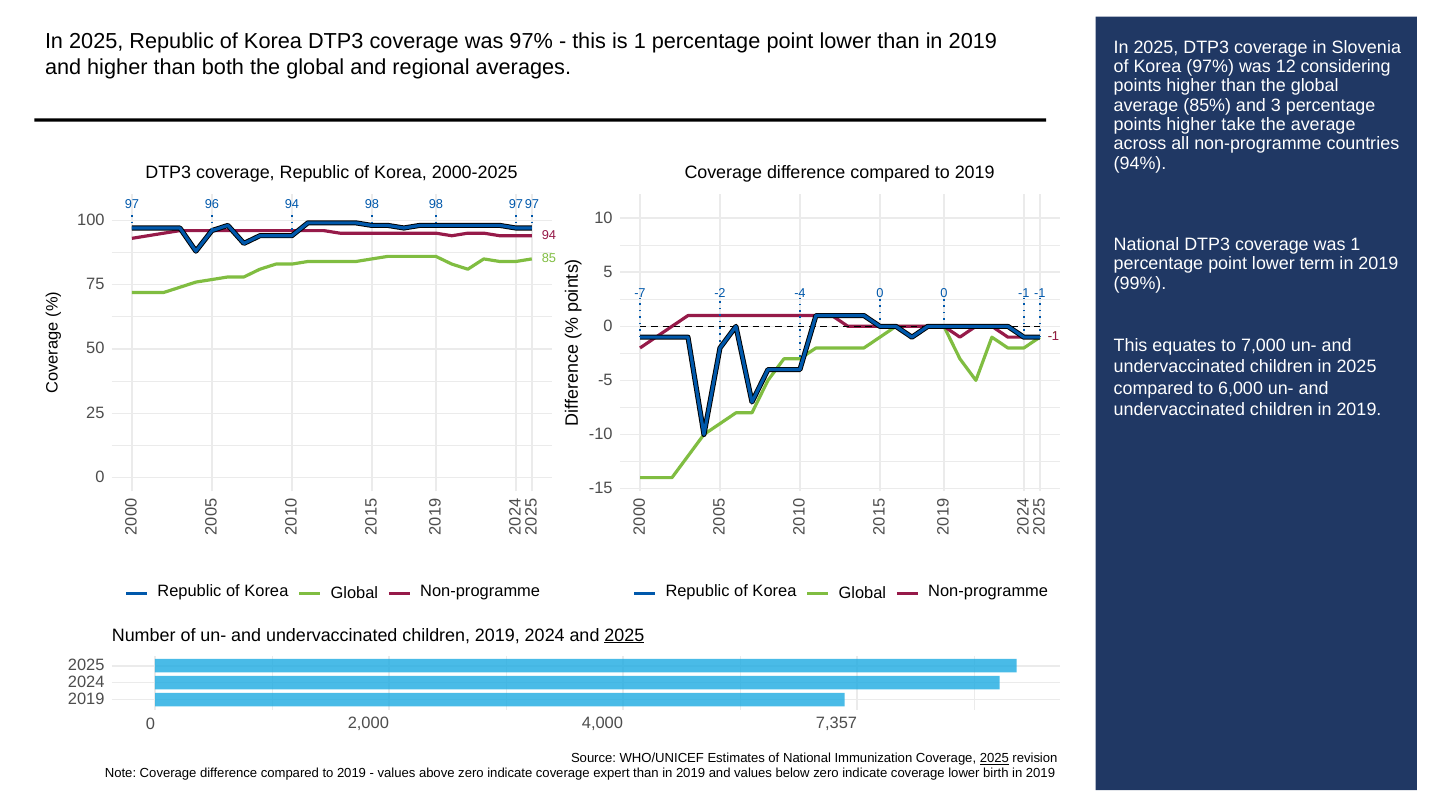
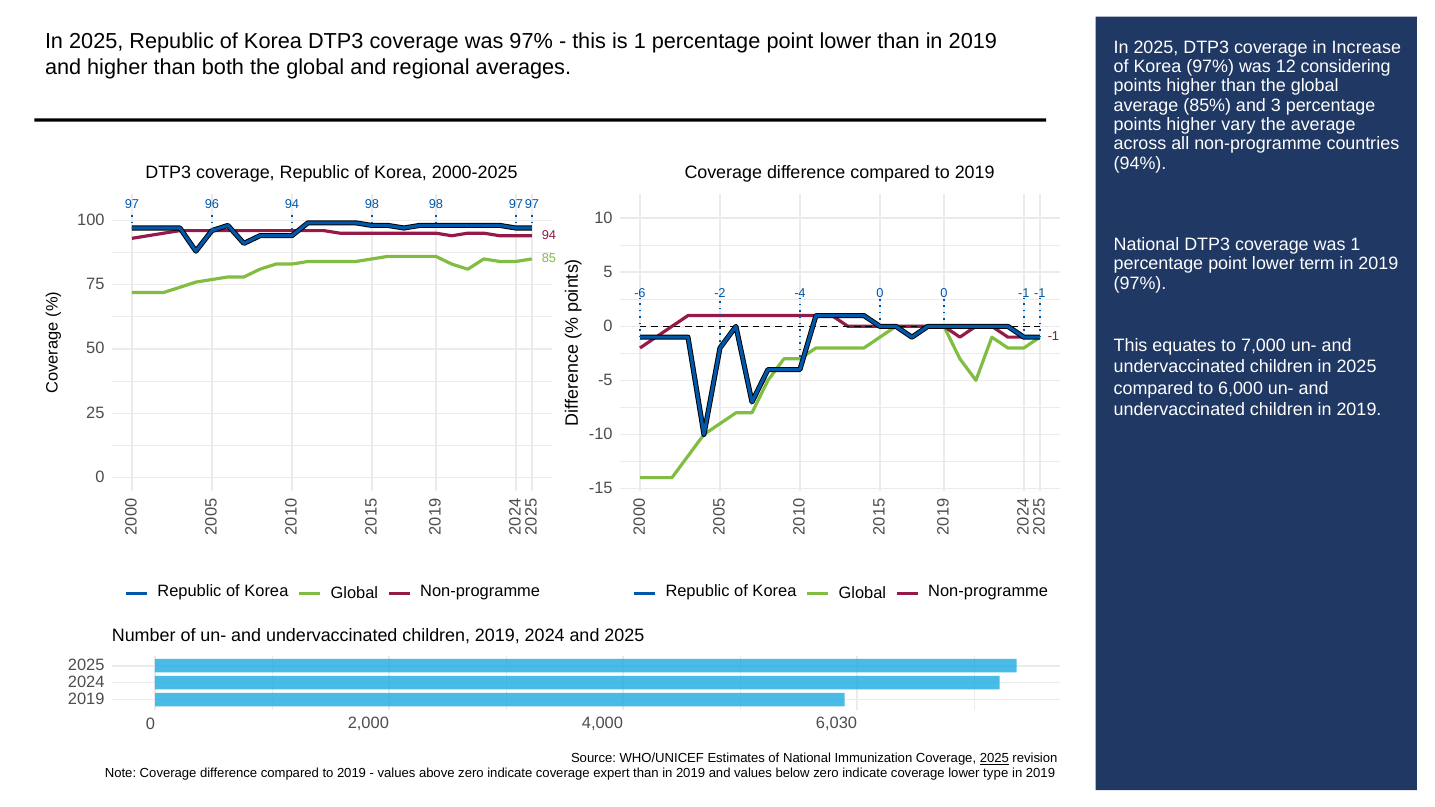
Slovenia: Slovenia -> Increase (1366, 47)
take: take -> vary (1238, 125)
99%: 99% -> 97% (1140, 283)
-7: -7 -> -6 (640, 294)
2025 underline: present -> none (624, 635)
7,357: 7,357 -> 6,030 (837, 723)
birth: birth -> type (996, 773)
